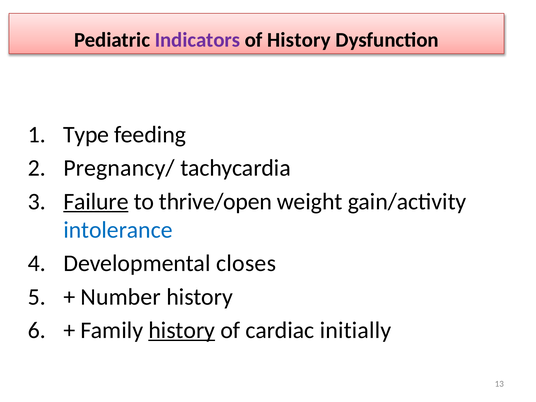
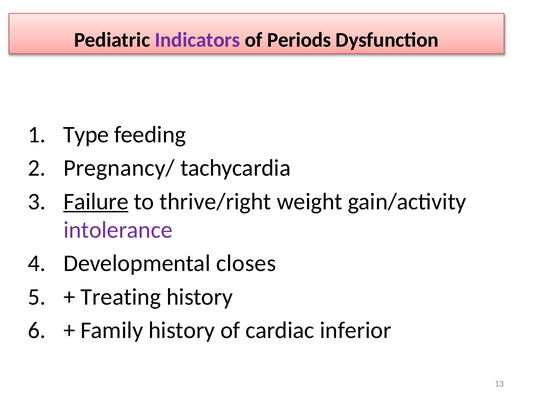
of History: History -> Periods (299, 40)
thrive/open: thrive/open -> thrive/right (215, 201)
intolerance colour: blue -> purple (118, 230)
Number: Number -> Treating (121, 297)
history underline: present -> none (182, 330)
initially: initially -> inferior (356, 330)
